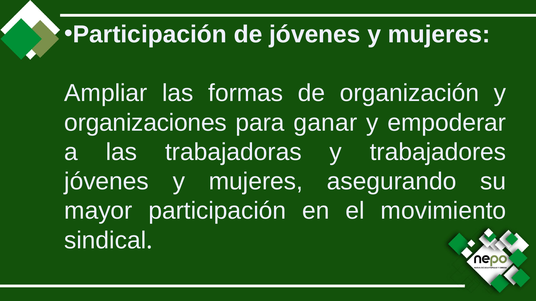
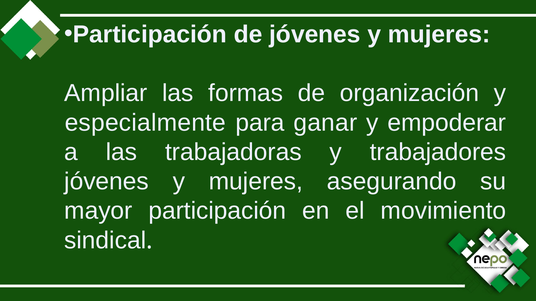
organizaciones: organizaciones -> especialmente (145, 123)
